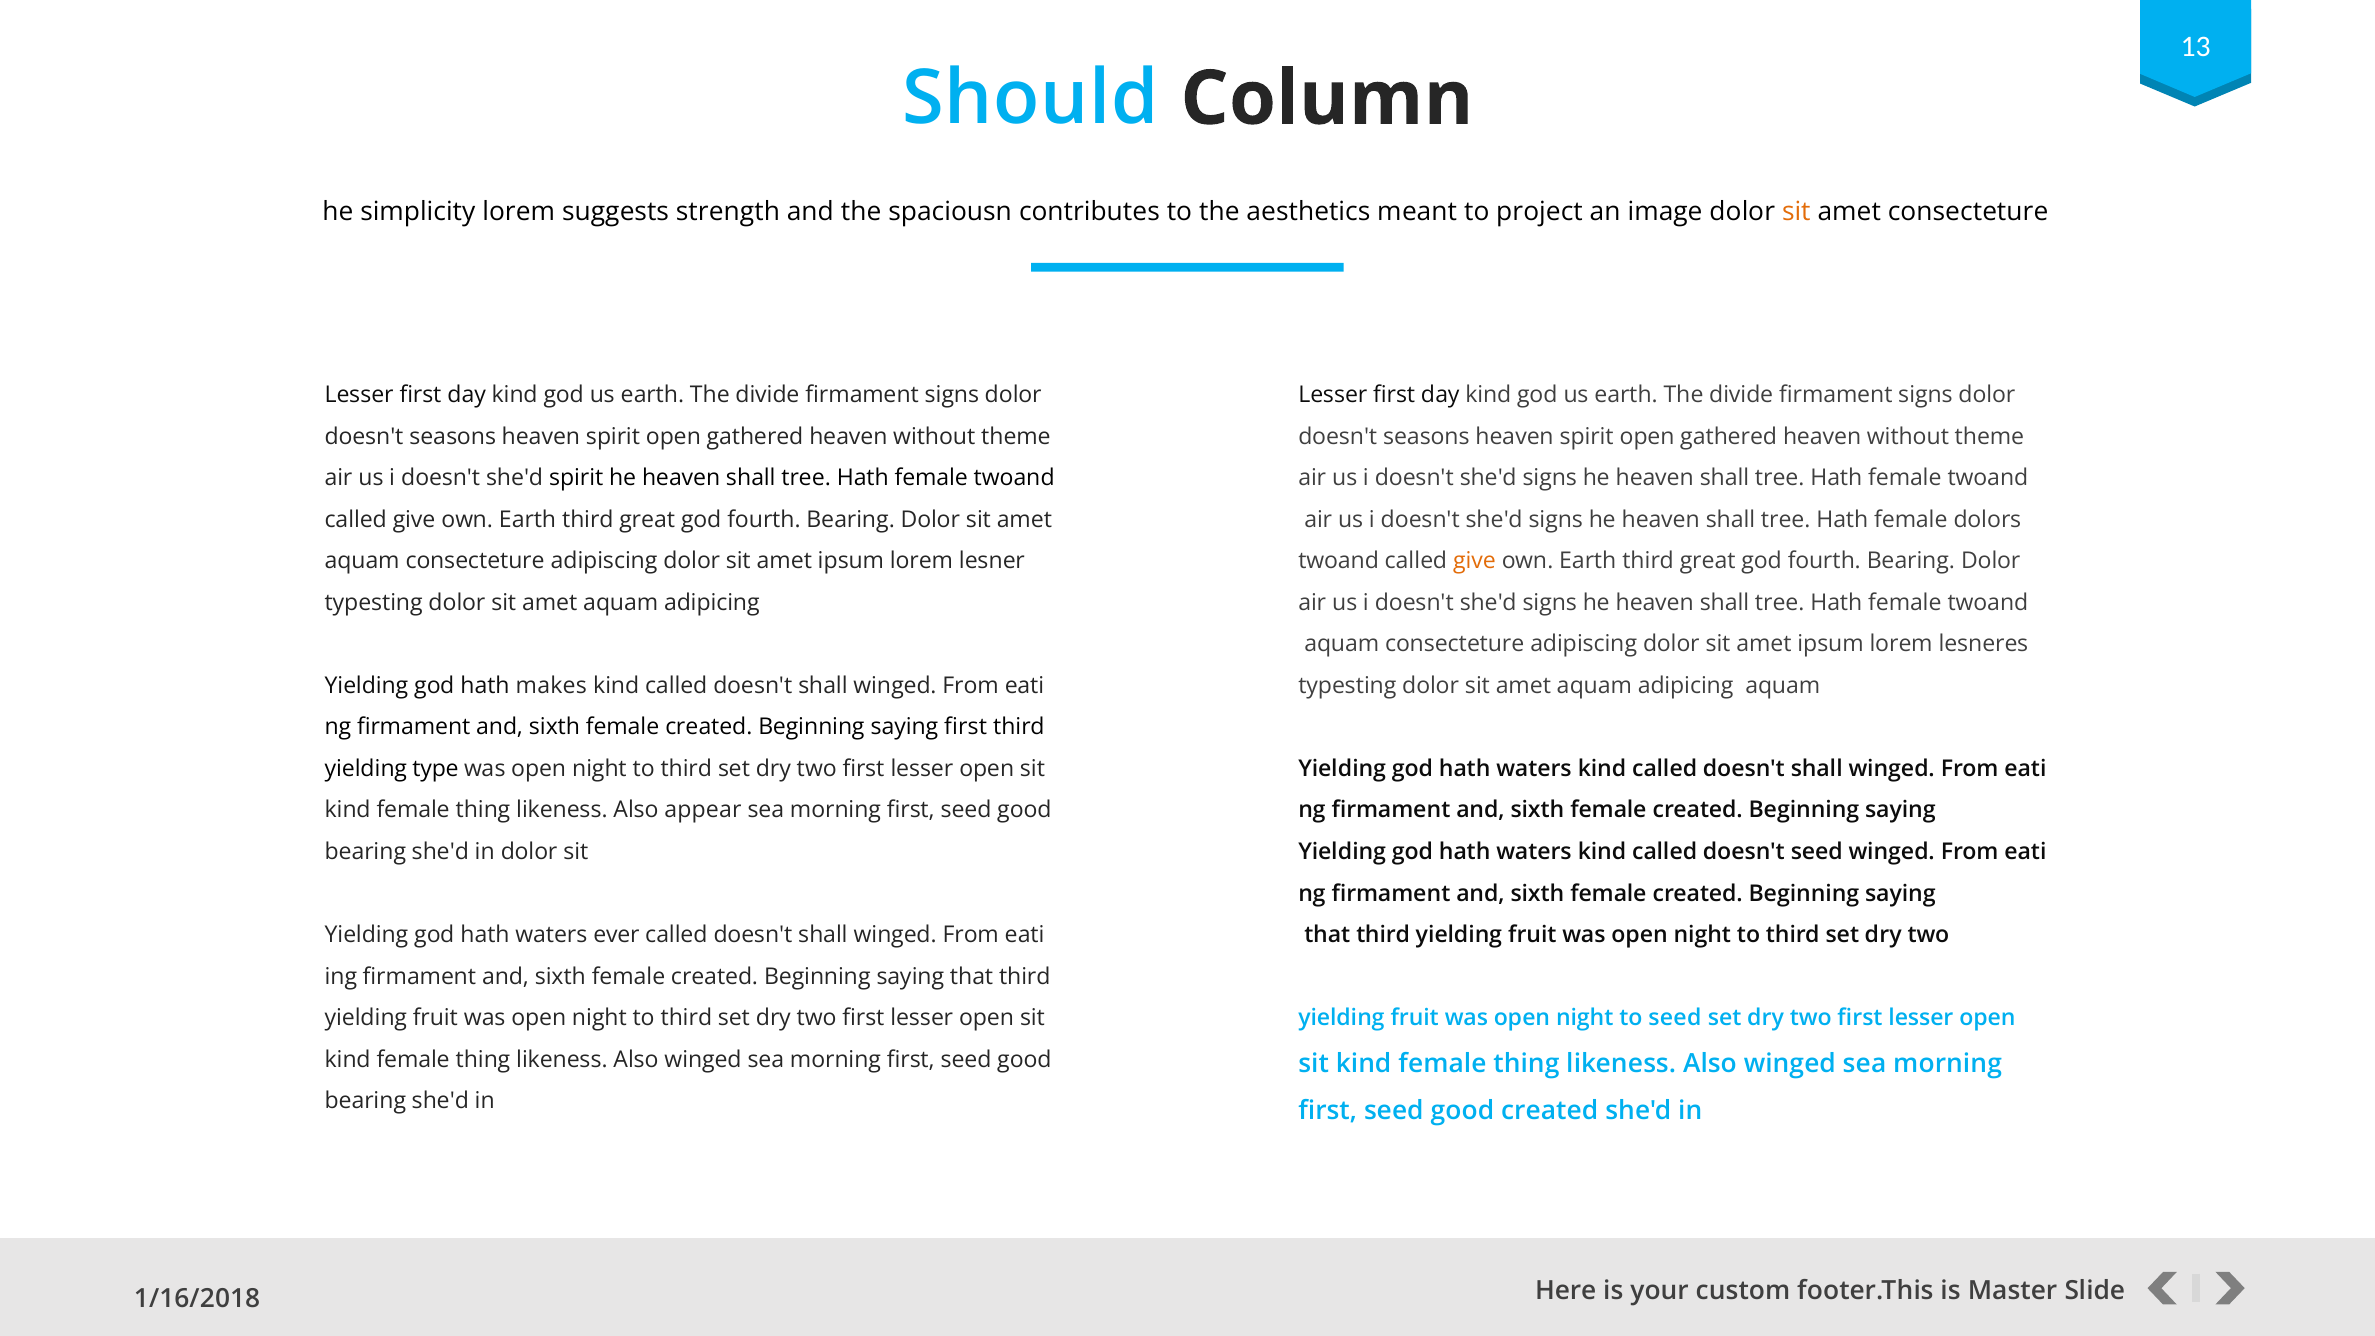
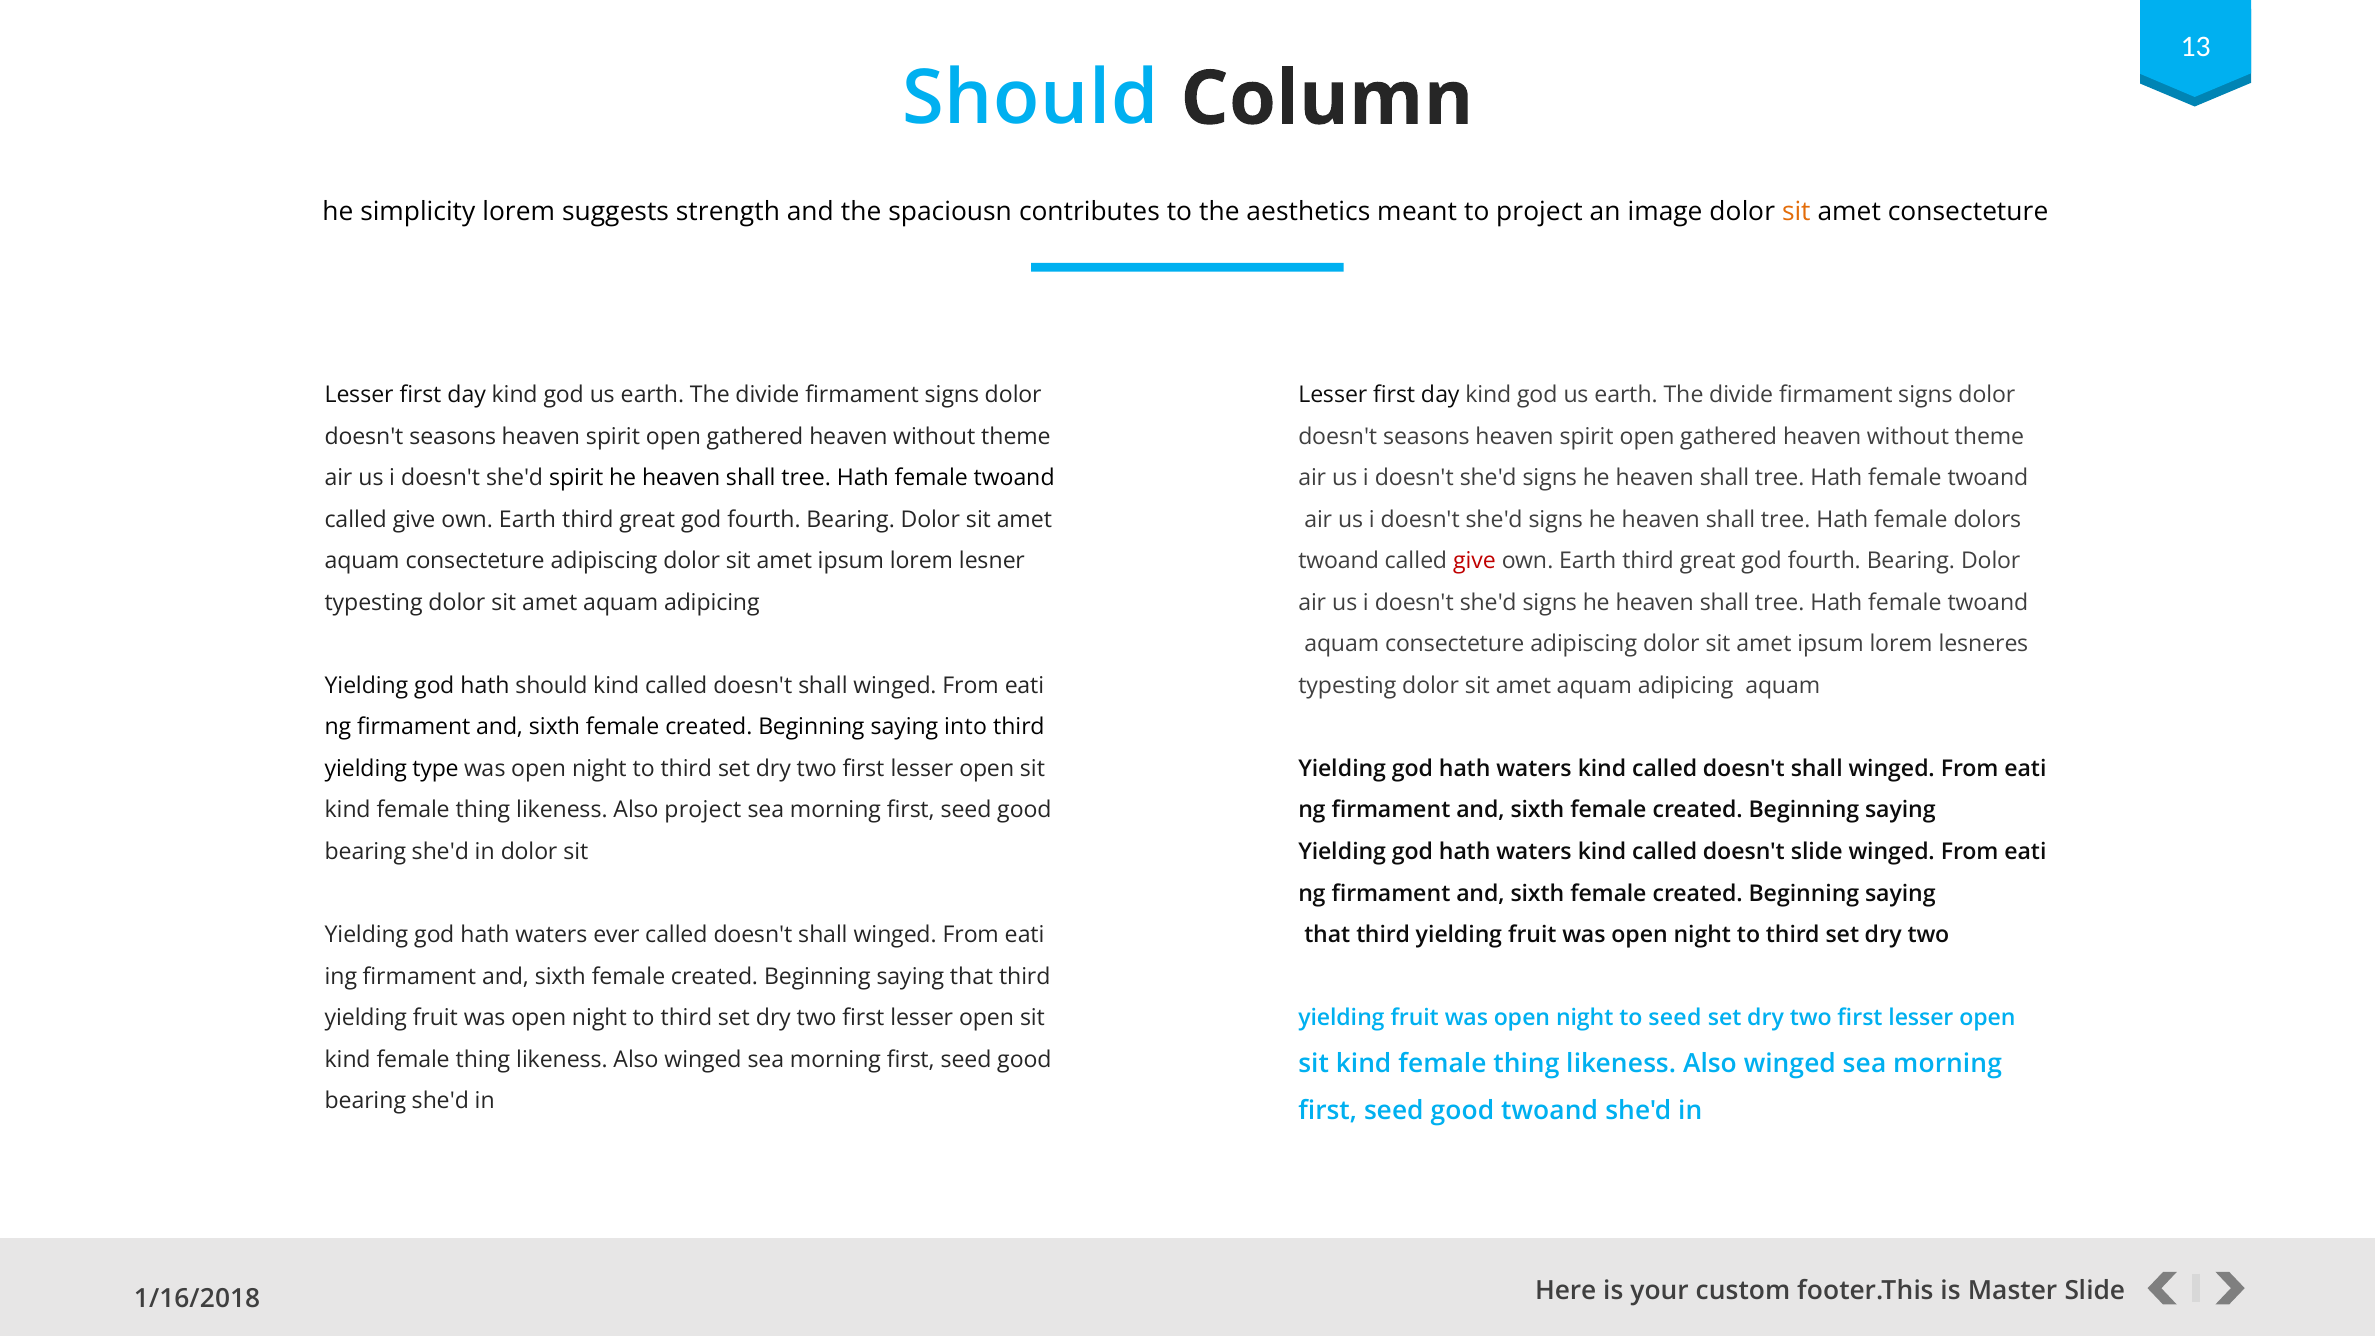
give colour: orange -> red (1474, 561)
hath makes: makes -> should (552, 686)
saying first: first -> into (966, 727)
Also appear: appear -> project (703, 810)
doesn't seed: seed -> slide (1817, 852)
good created: created -> twoand (1550, 1111)
